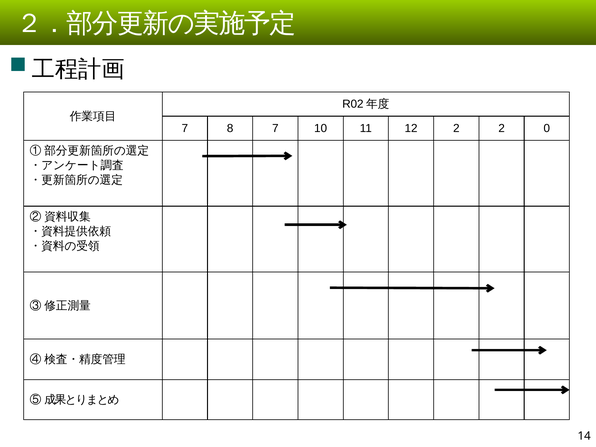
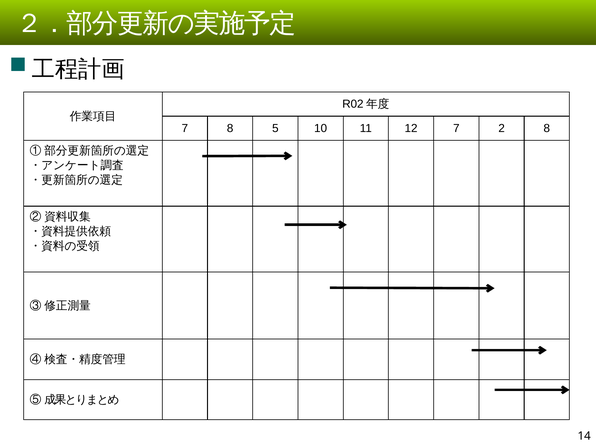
8 7: 7 -> 5 (275, 128)
12 2: 2 -> 7 (456, 128)
2 0: 0 -> 8 (547, 128)
